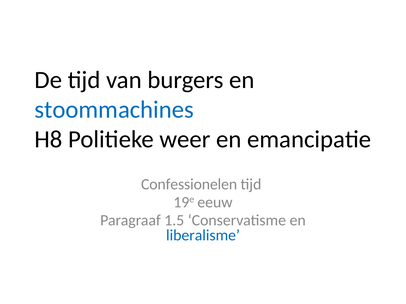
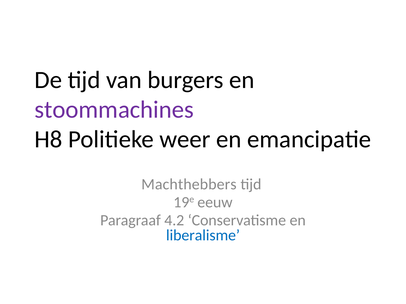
stoommachines colour: blue -> purple (114, 110)
Confessionelen: Confessionelen -> Machthebbers (189, 185)
1.5: 1.5 -> 4.2 (174, 221)
